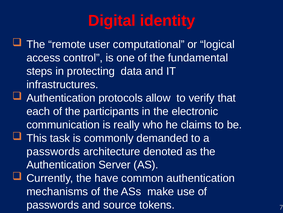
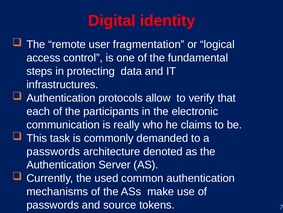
computational: computational -> fragmentation (149, 44)
have: have -> used (106, 178)
